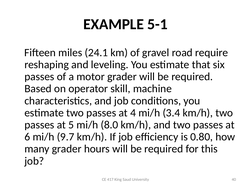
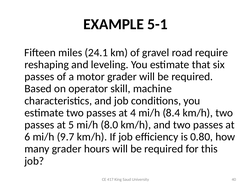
3.4: 3.4 -> 8.4 (171, 113)
